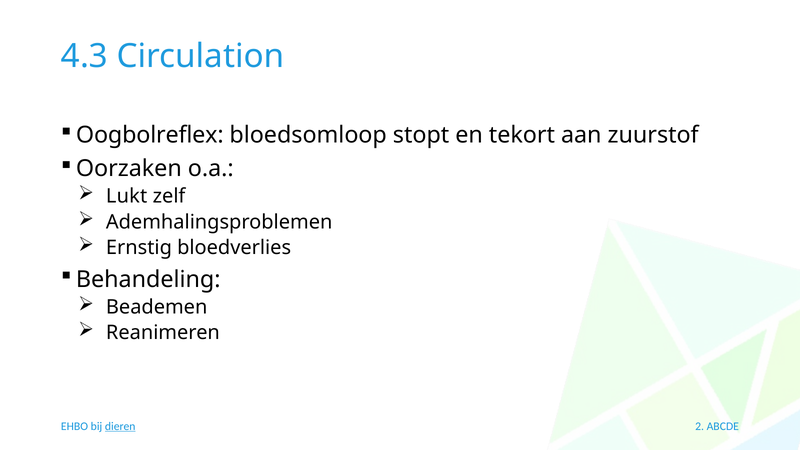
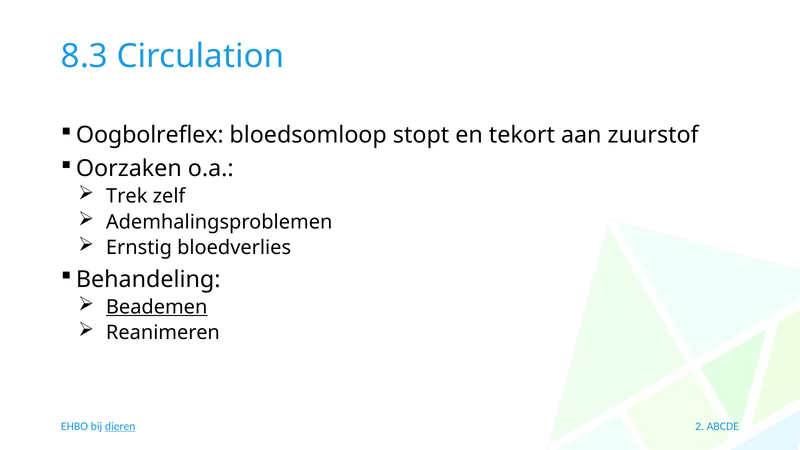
4.3: 4.3 -> 8.3 (84, 56)
Lukt: Lukt -> Trek (127, 196)
Beademen underline: none -> present (157, 307)
